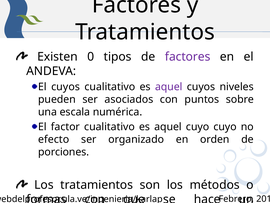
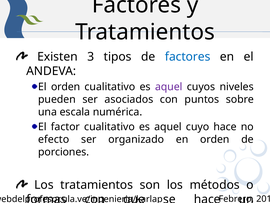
0: 0 -> 3 (91, 57)
factores colour: purple -> blue (188, 57)
El cuyos: cuyos -> orden (66, 87)
cuyo cuyo: cuyo -> hace (225, 126)
